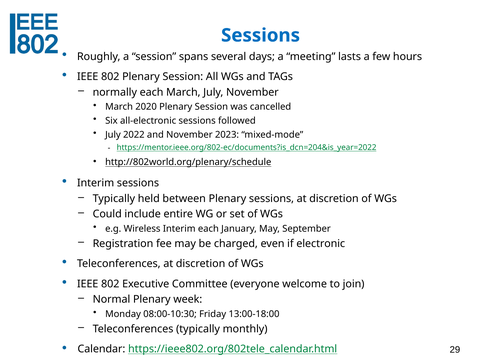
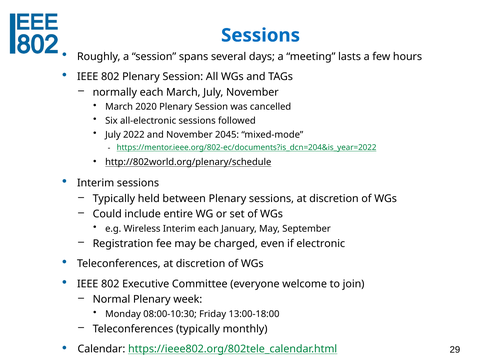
2023: 2023 -> 2045 (227, 135)
